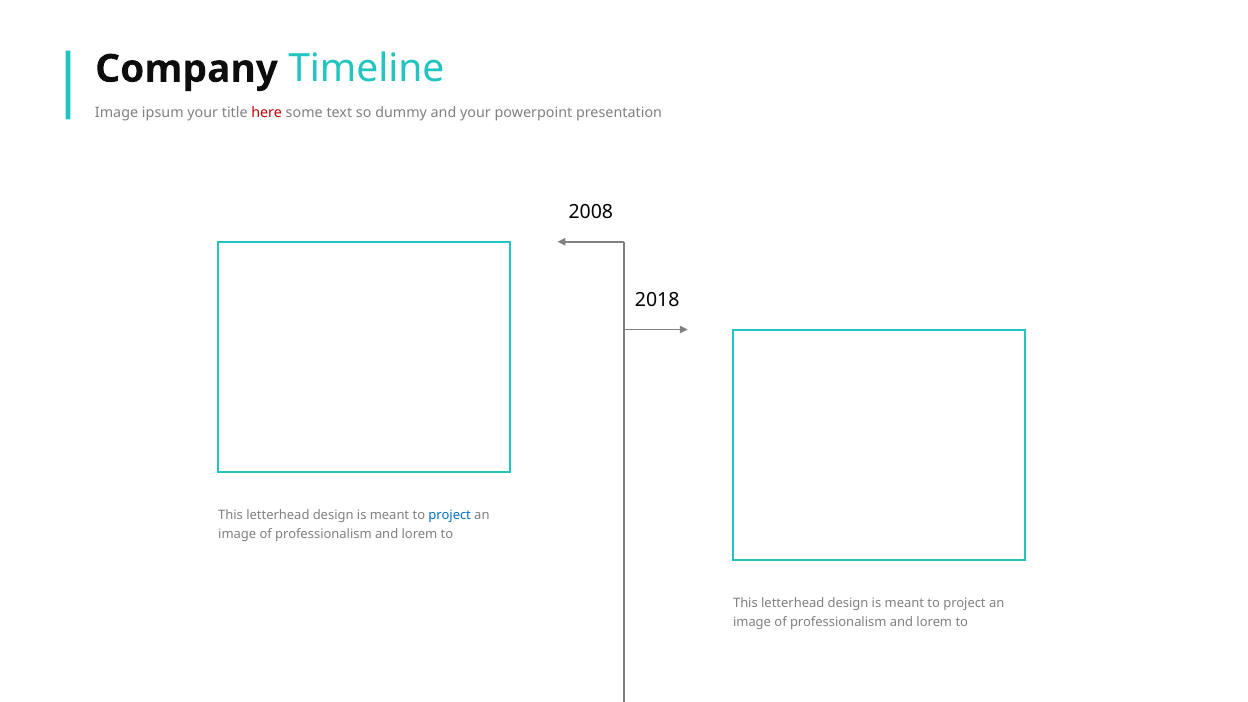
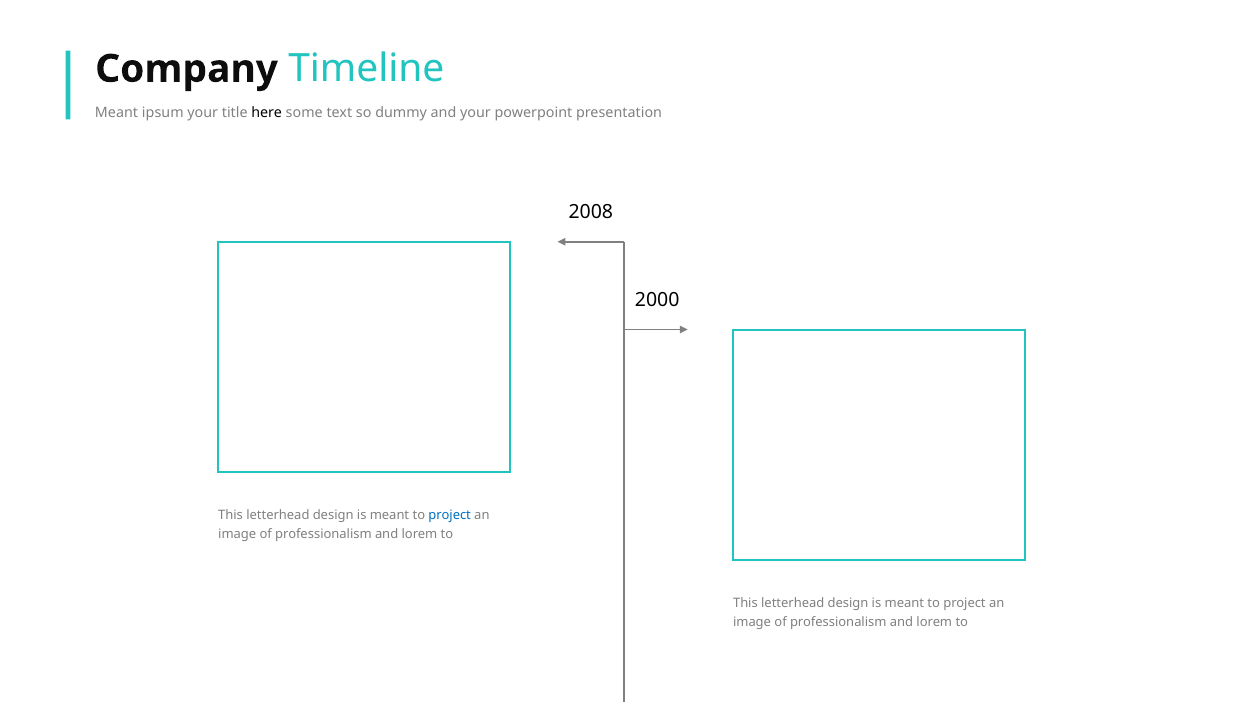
Image: Image -> Meant (117, 112)
here colour: red -> black (267, 112)
2018: 2018 -> 2000 (657, 300)
